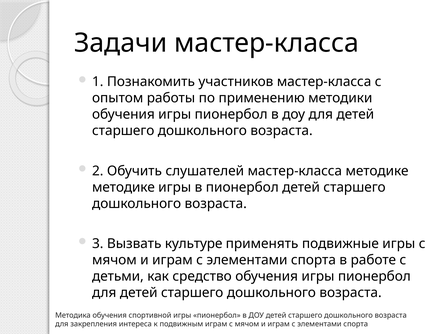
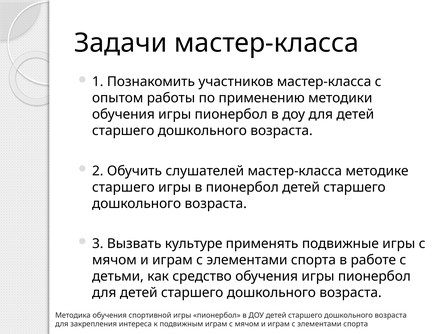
методике: методике -> старшего (123, 187)
